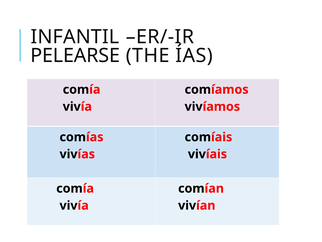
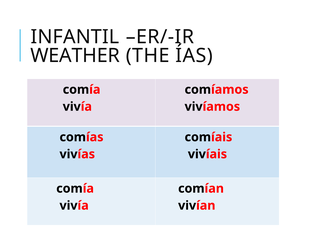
PELEARSE: PELEARSE -> WEATHER (75, 56)
